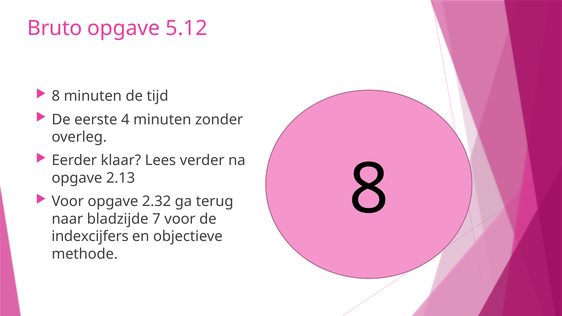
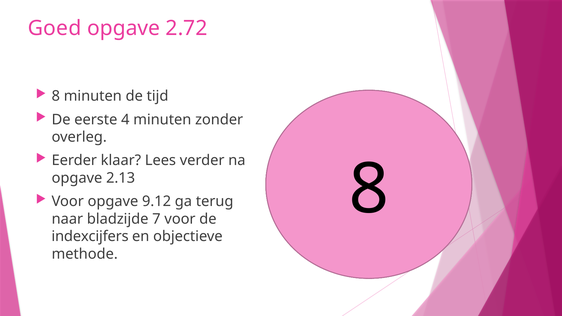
Bruto: Bruto -> Goed (55, 28)
5.12: 5.12 -> 2.72 (187, 28)
2.32: 2.32 -> 9.12 (157, 201)
